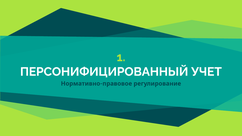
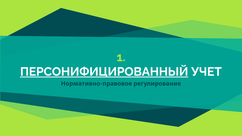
ПЕРСОНИФИЦИРОВАННЫЙ underline: none -> present (104, 72)
